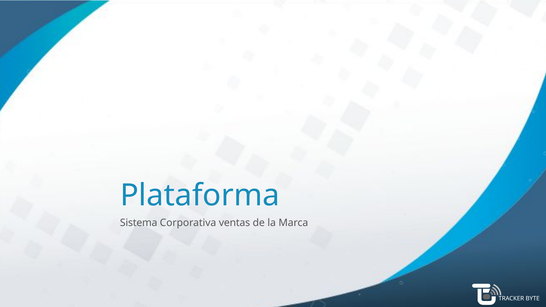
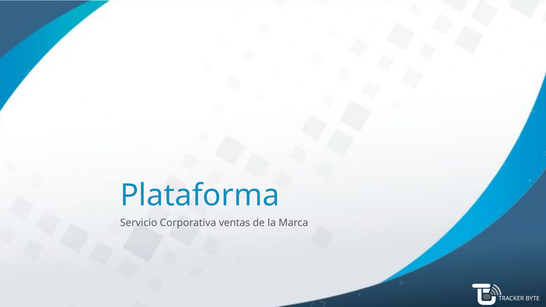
Sistema: Sistema -> Servicio (139, 223)
